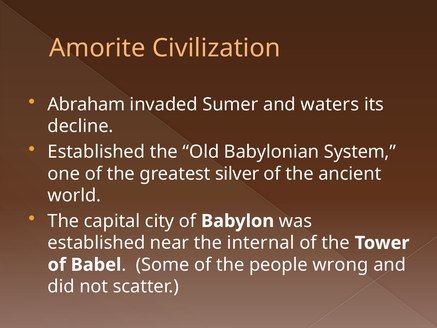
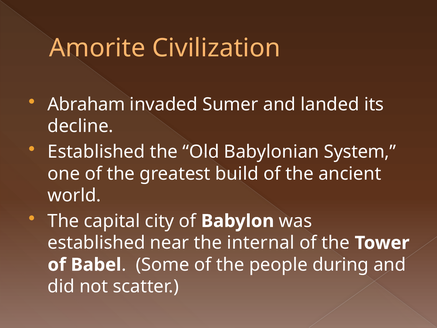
waters: waters -> landed (330, 104)
silver: silver -> build (237, 174)
wrong: wrong -> during (341, 265)
